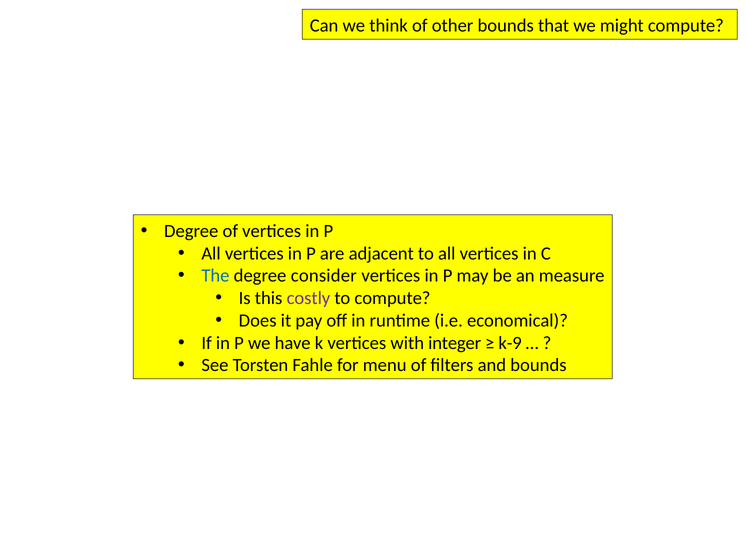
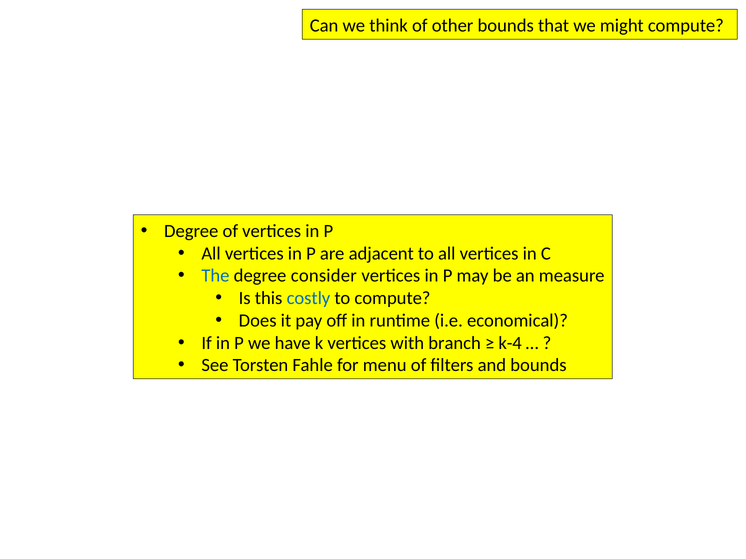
costly colour: purple -> blue (308, 298)
integer: integer -> branch (455, 343)
k-9: k-9 -> k-4 (510, 343)
